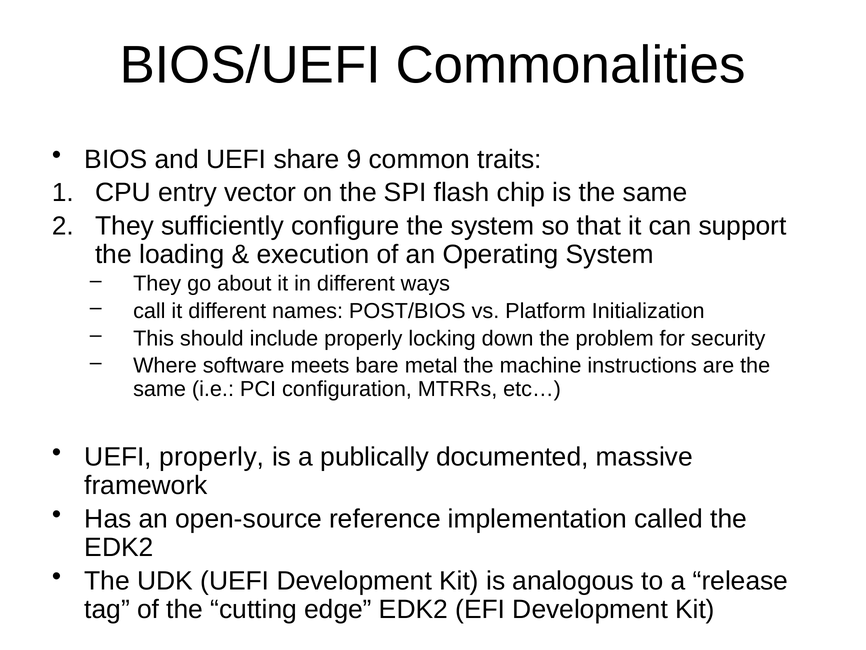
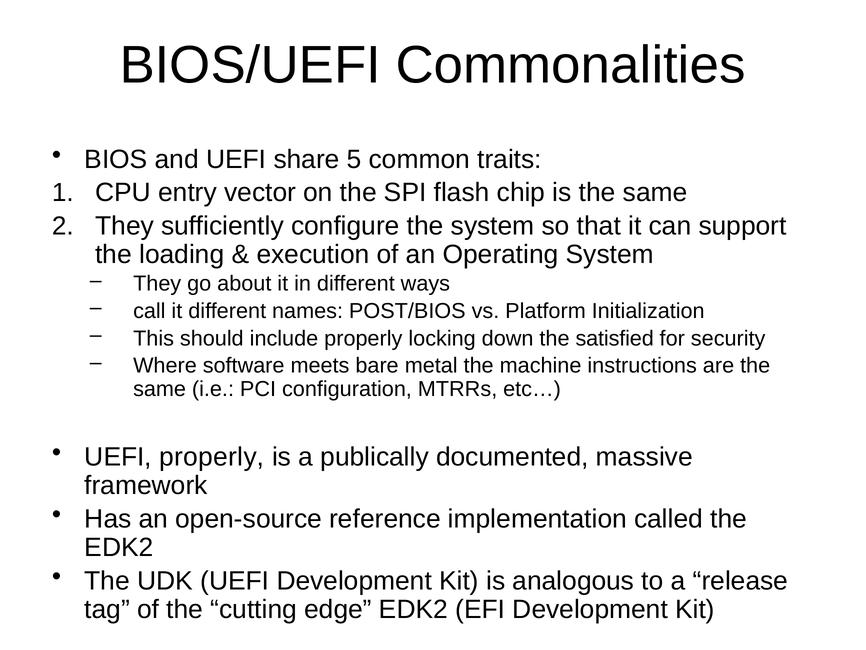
9: 9 -> 5 (354, 159)
problem: problem -> satisfied (615, 338)
